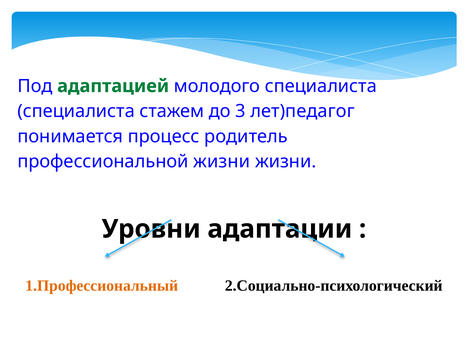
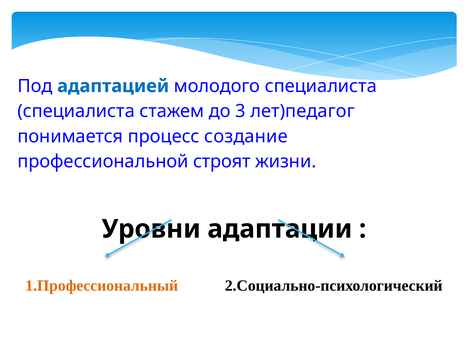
адаптацией colour: green -> blue (113, 86)
родитель: родитель -> создание (246, 136)
профессиональной жизни: жизни -> строят (222, 161)
